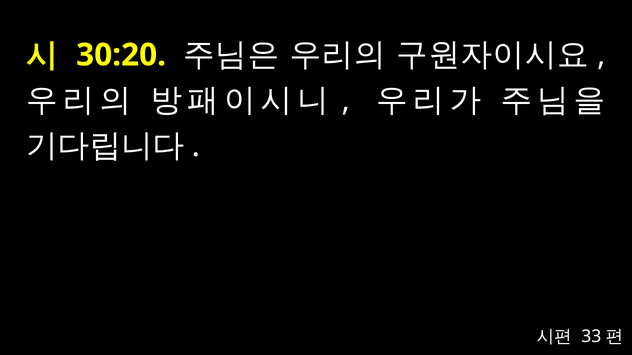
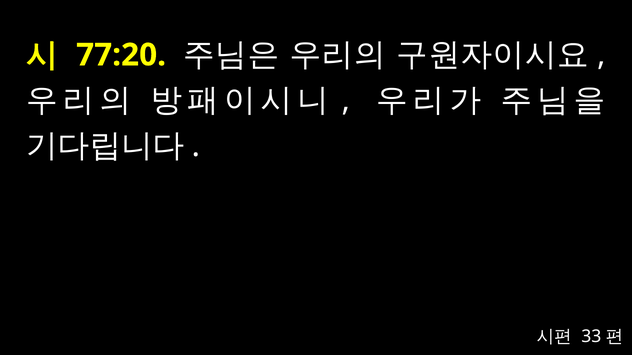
30:20: 30:20 -> 77:20 (121, 55)
